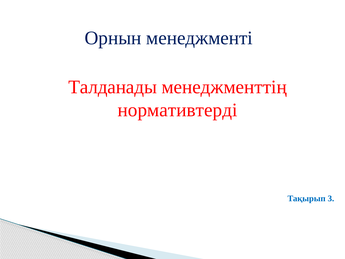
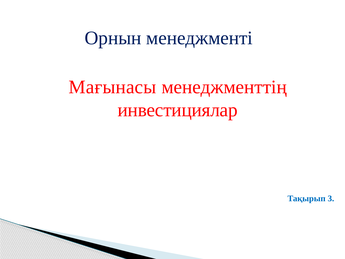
Талданады: Талданады -> Мағынасы (112, 87)
нормативтерді: нормативтерді -> инвестициялар (178, 110)
